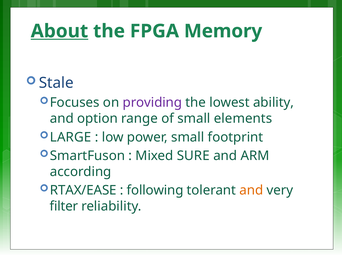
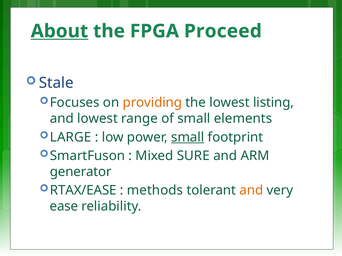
Memory: Memory -> Proceed (223, 31)
providing colour: purple -> orange (152, 103)
ability: ability -> listing (273, 103)
and option: option -> lowest (97, 119)
small underline: none -> present (188, 137)
according: according -> generator (81, 172)
following: following -> methods (155, 191)
filter: filter -> ease (64, 207)
